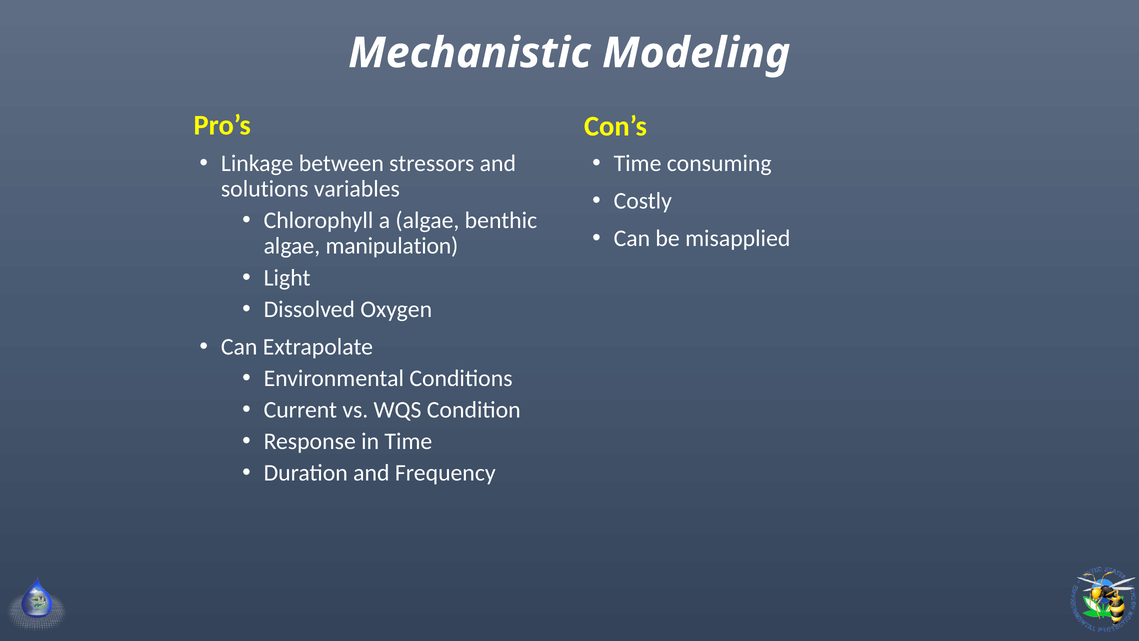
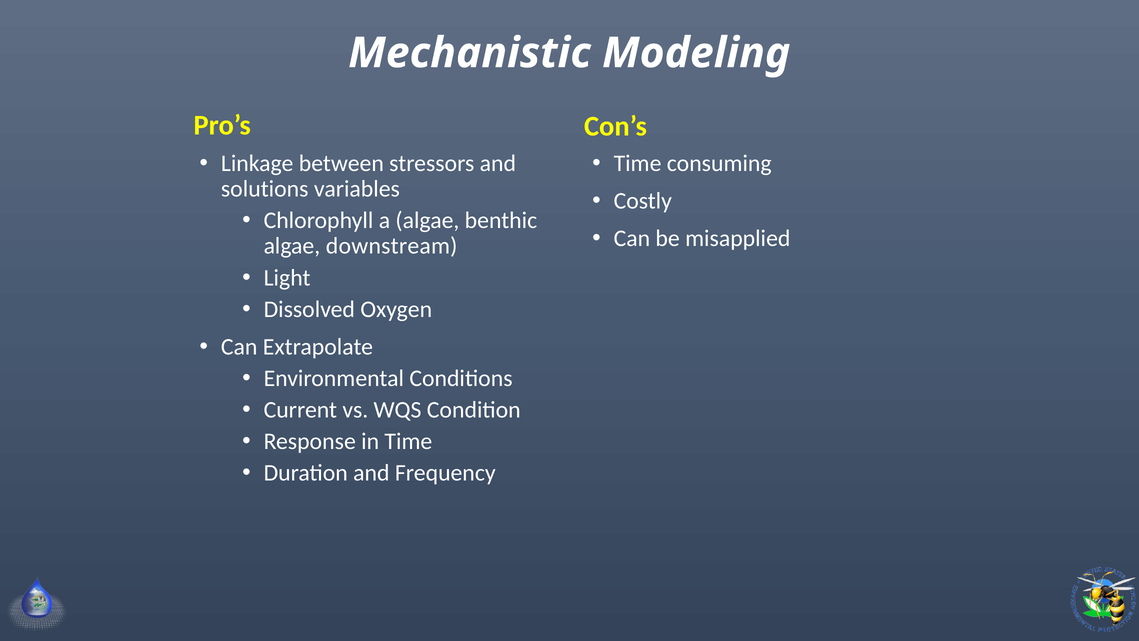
manipulation: manipulation -> downstream (392, 246)
